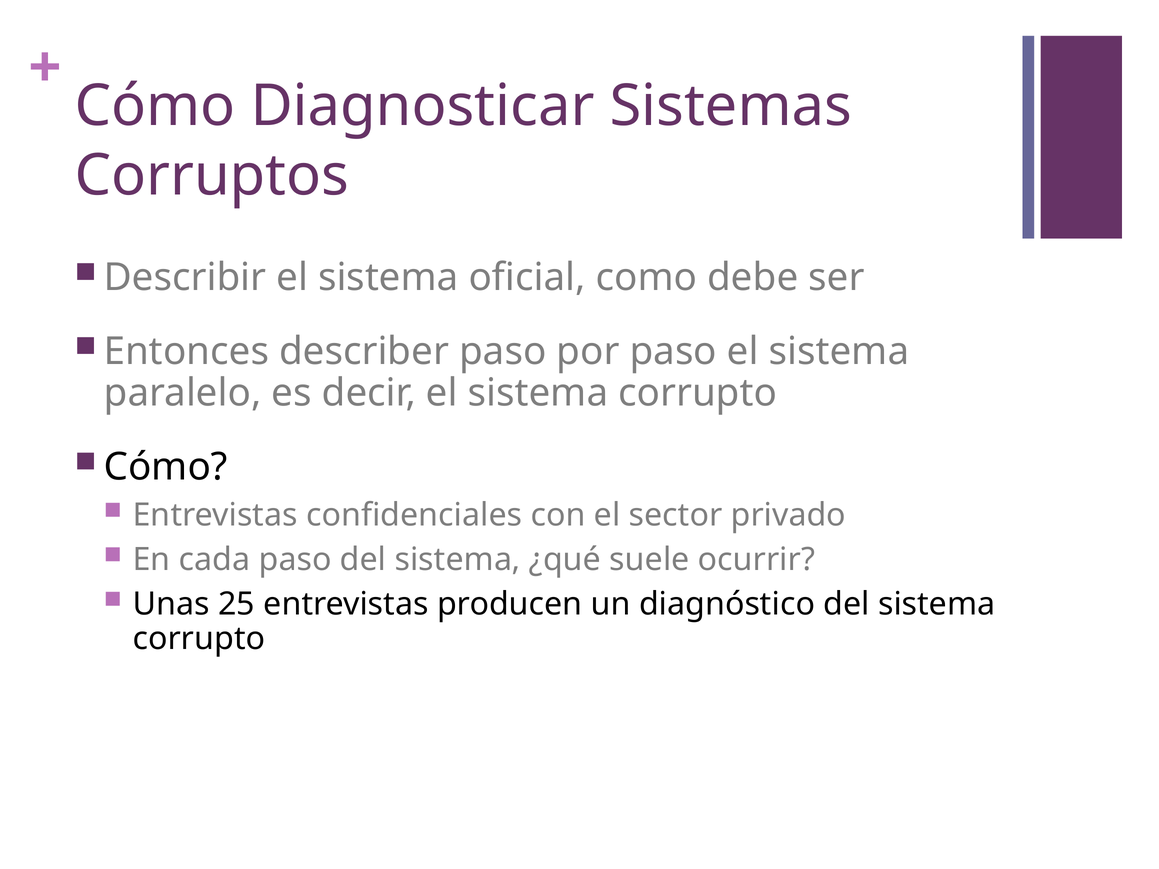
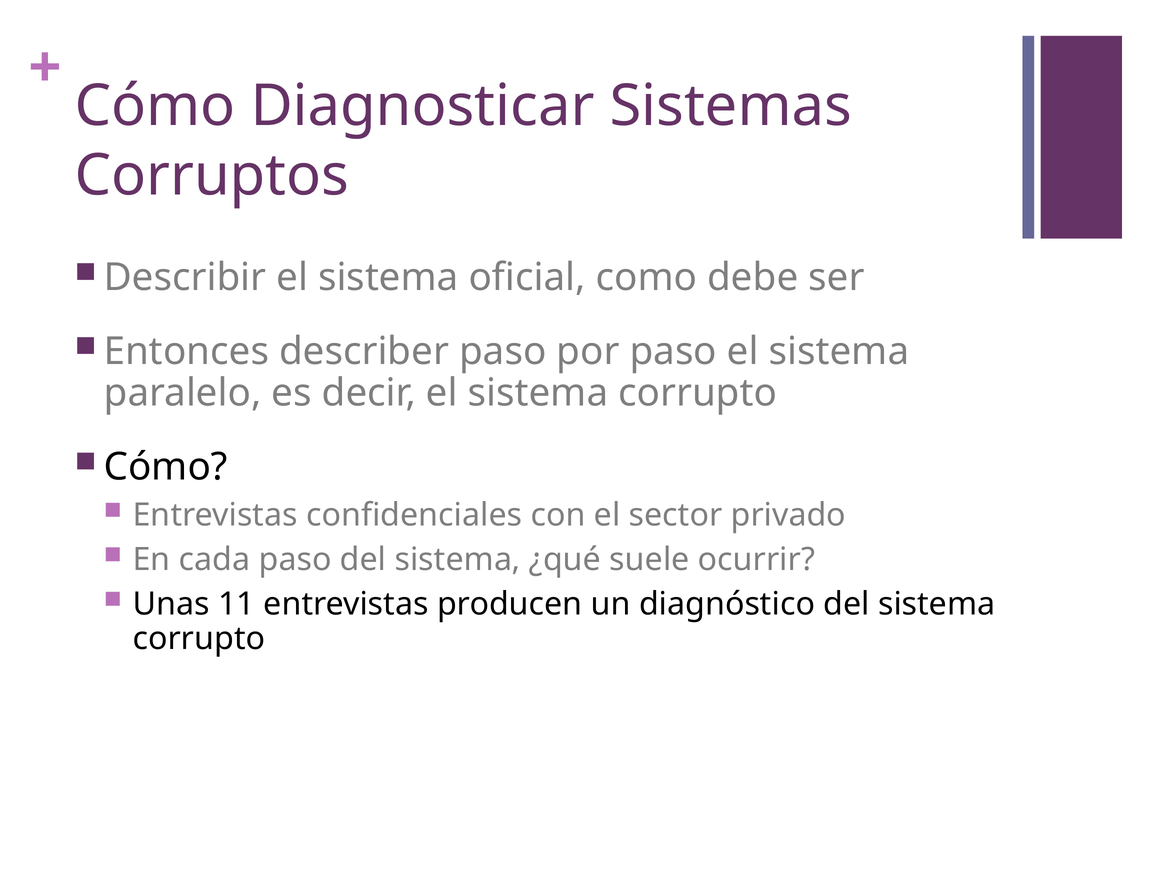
25: 25 -> 11 (236, 604)
